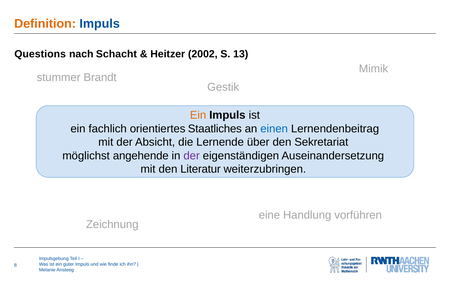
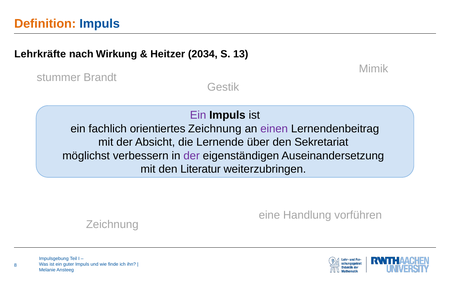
Questions: Questions -> Lehrkräfte (40, 54)
Schacht: Schacht -> Wirkung (117, 54)
2002: 2002 -> 2034 (203, 54)
Ein colour: orange -> purple (198, 115)
orientiertes Staatliches: Staatliches -> Zeichnung (215, 129)
einen colour: blue -> purple (274, 129)
angehende: angehende -> verbessern (141, 156)
